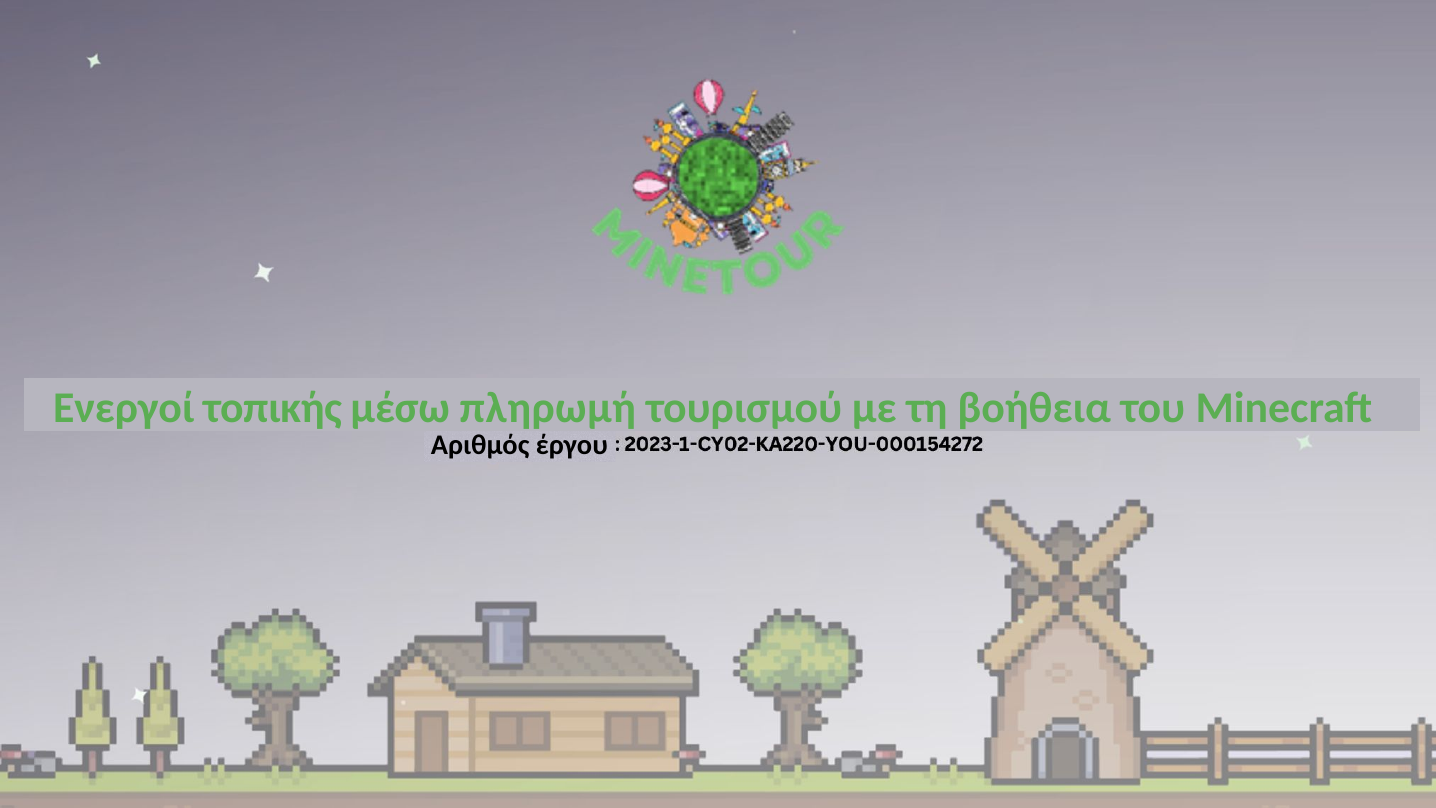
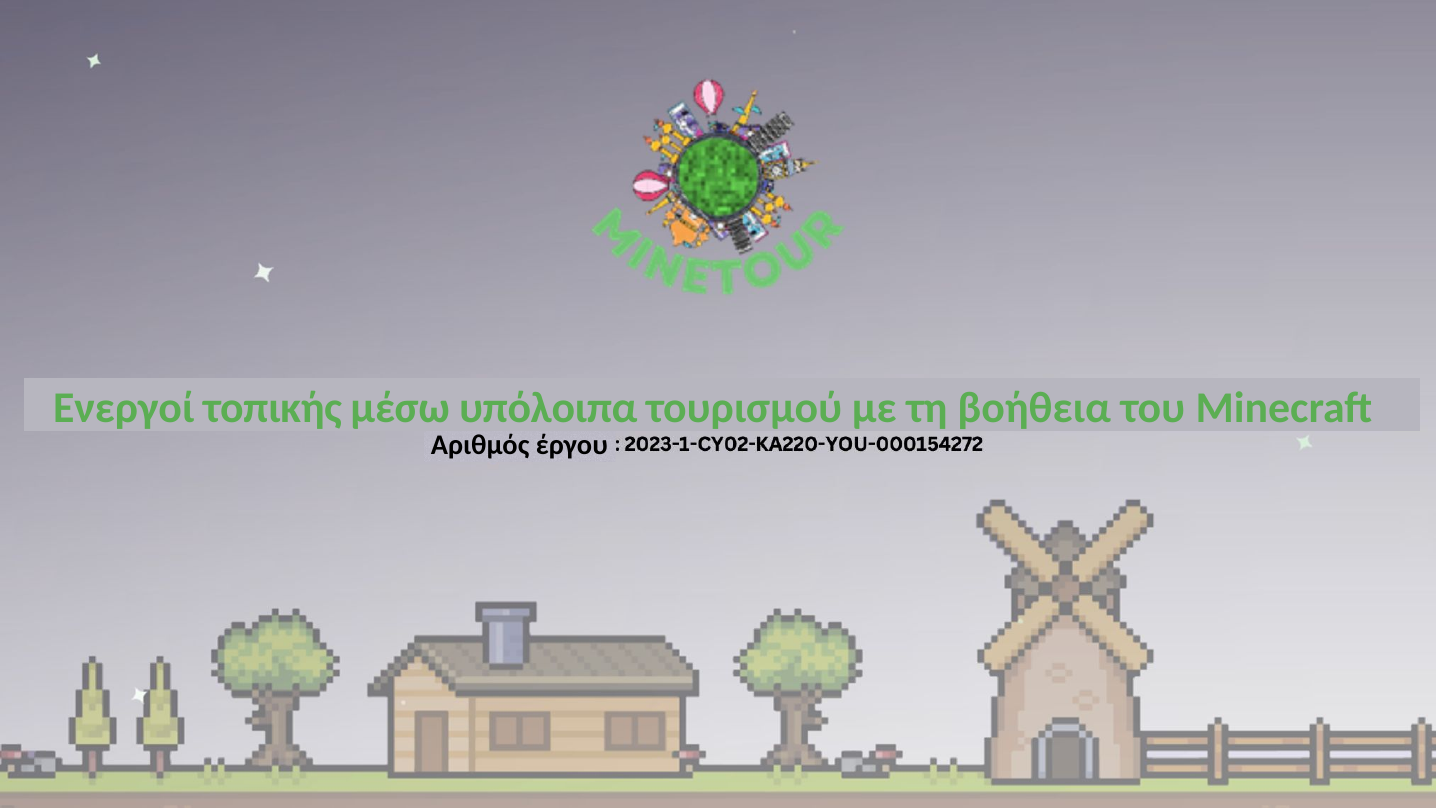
πληρωμή: πληρωμή -> υπόλοιπα (548, 407)
